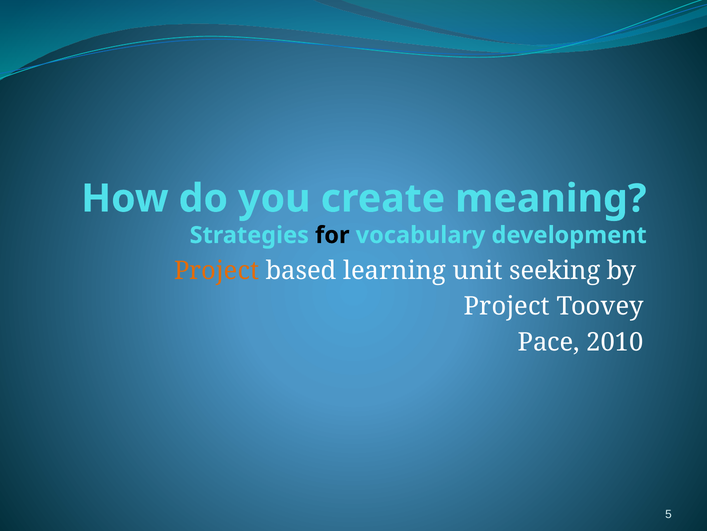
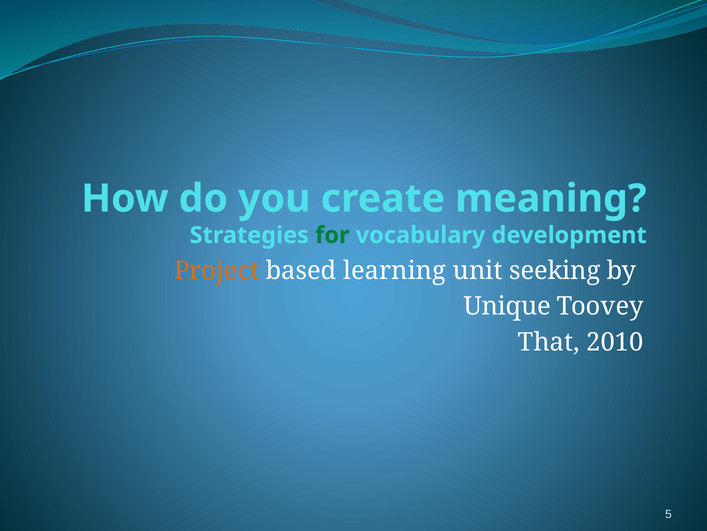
for colour: black -> green (332, 235)
Project: Project -> Unique (507, 306)
Pace: Pace -> That (549, 342)
